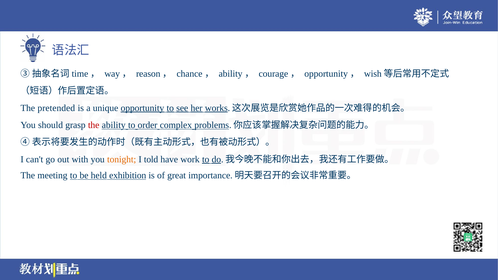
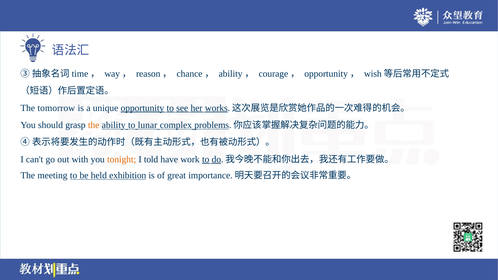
pretended: pretended -> tomorrow (56, 108)
the colour: red -> orange (94, 125)
order: order -> lunar (148, 125)
